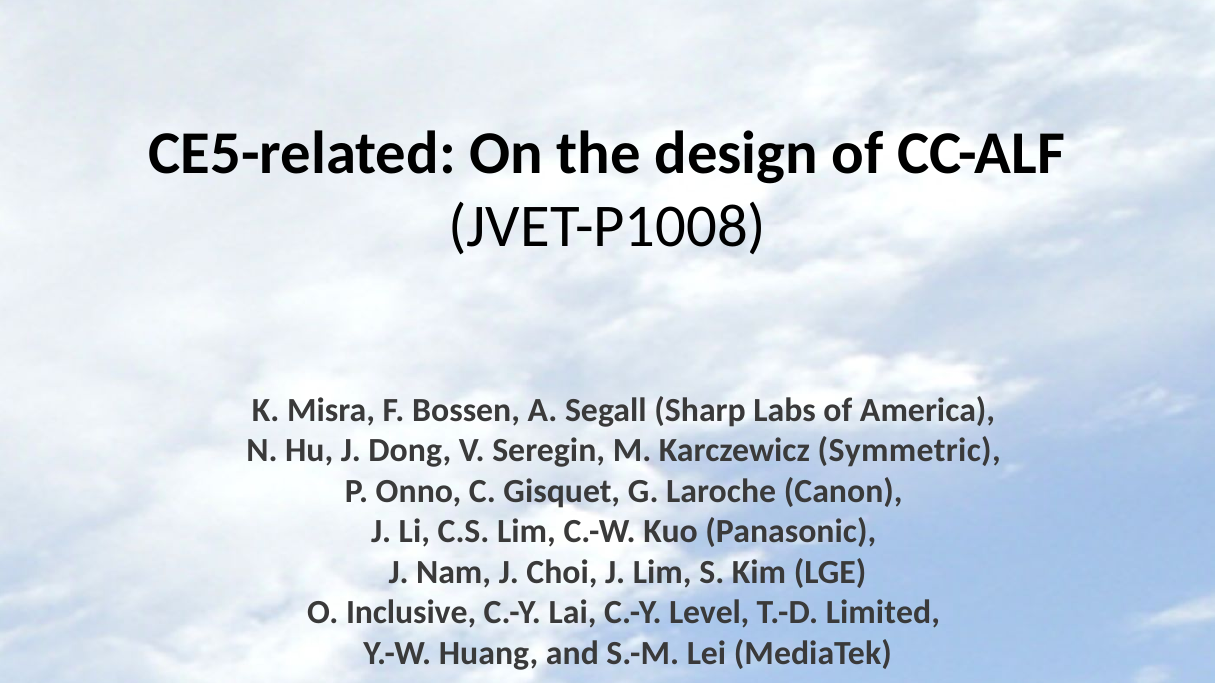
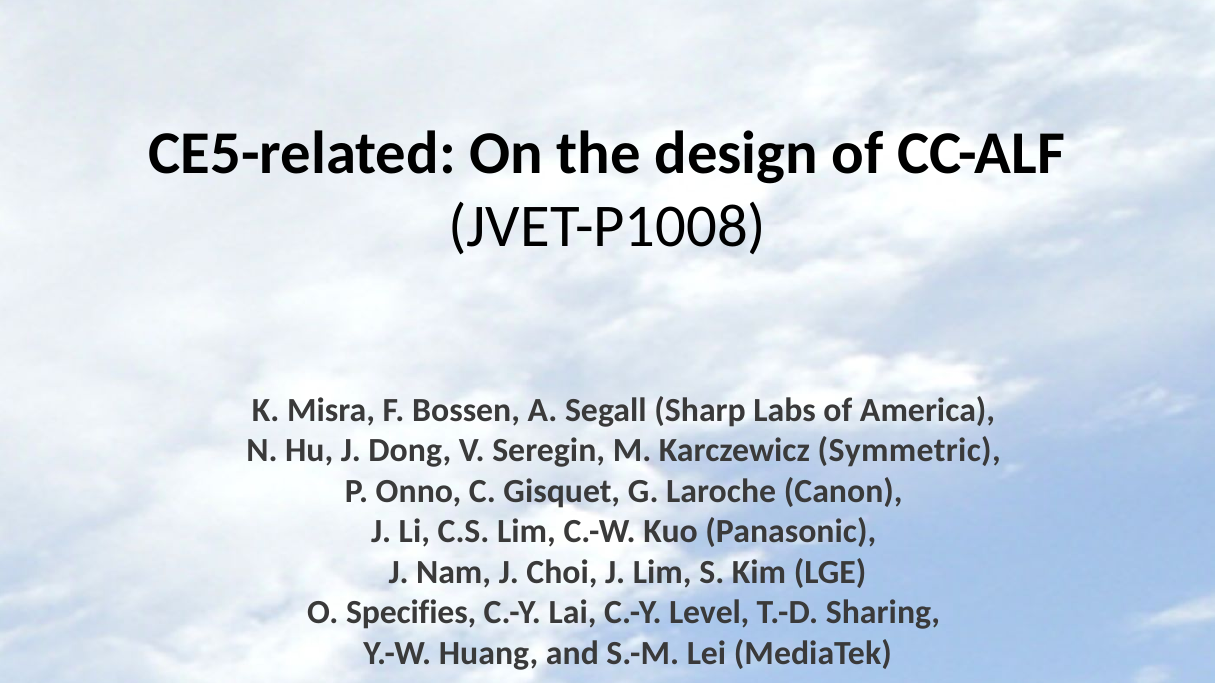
Inclusive: Inclusive -> Specifies (411, 613)
Limited: Limited -> Sharing (883, 613)
